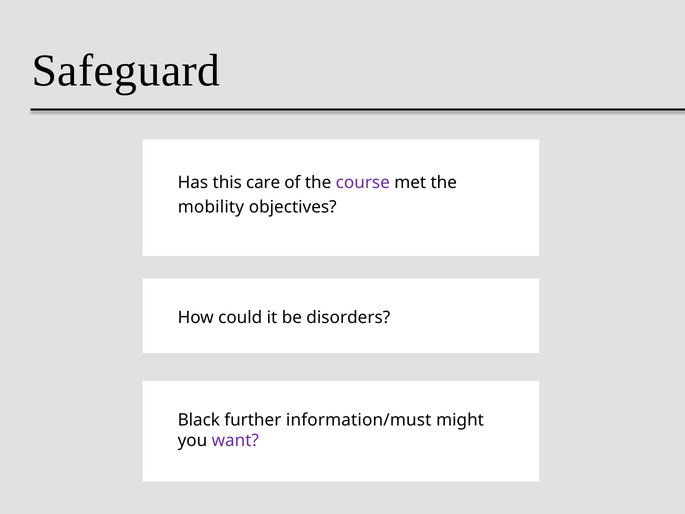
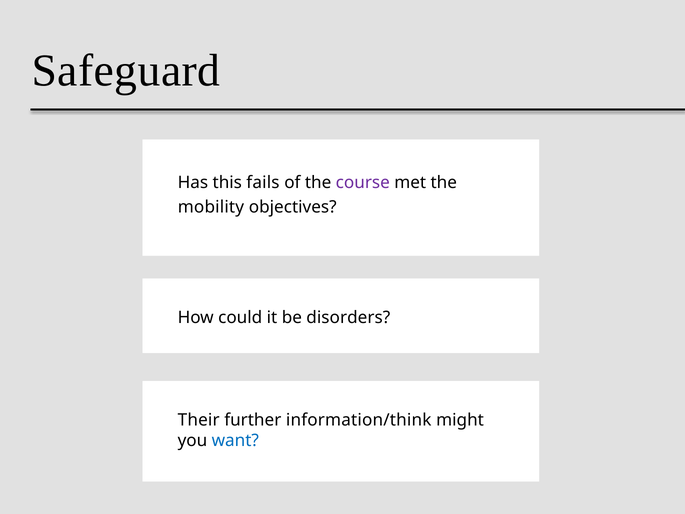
care: care -> fails (263, 182)
Black: Black -> Their (199, 420)
information/must: information/must -> information/think (359, 420)
want colour: purple -> blue (235, 440)
